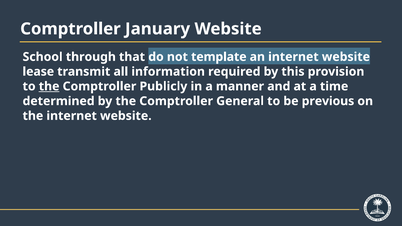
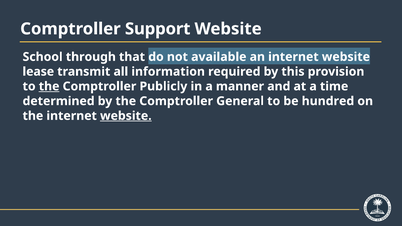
January: January -> Support (158, 29)
template: template -> available (219, 57)
previous: previous -> hundred (328, 101)
website underline: none -> present (126, 116)
